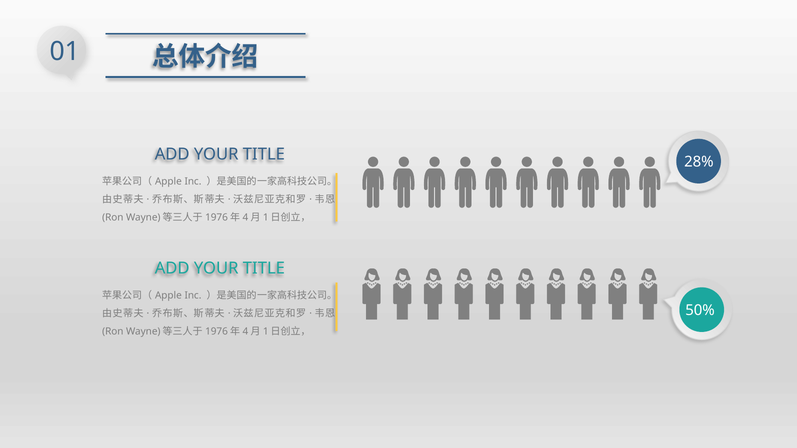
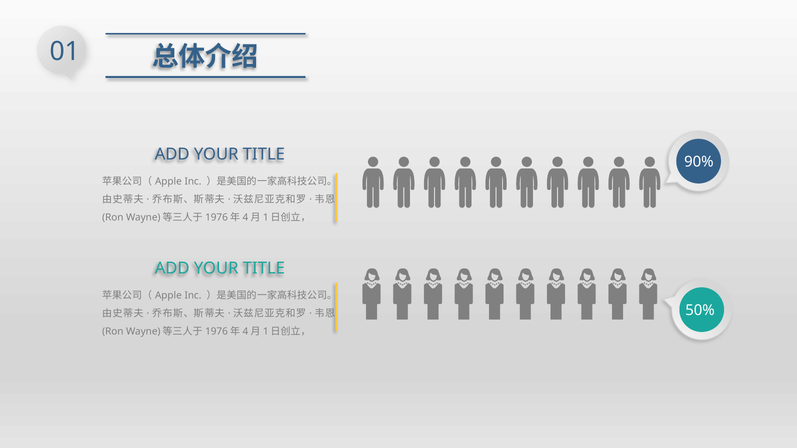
28%: 28% -> 90% (699, 162)
